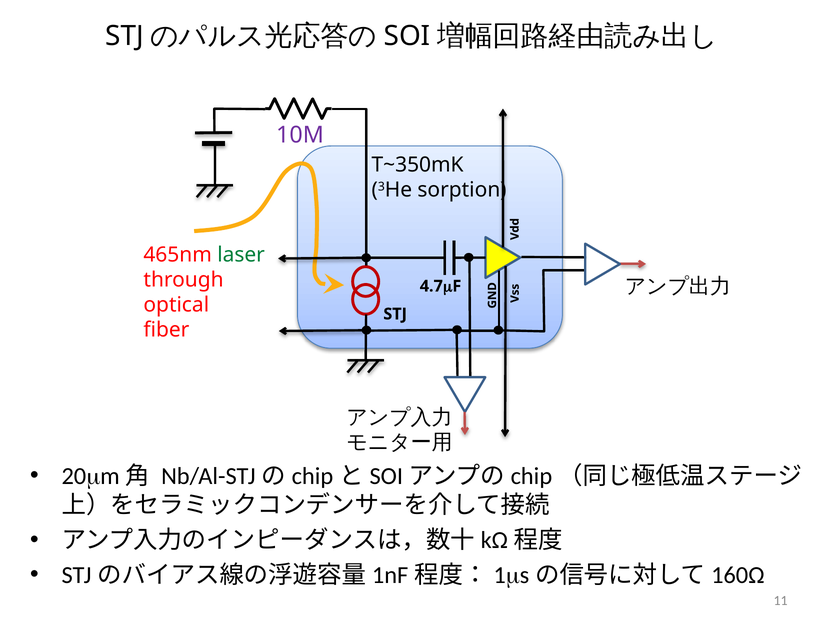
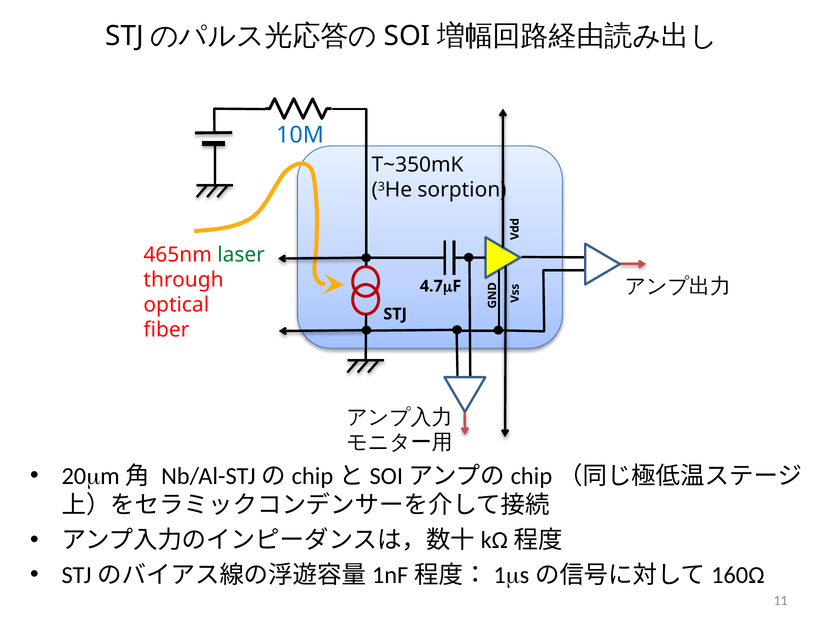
10M colour: purple -> blue (300, 135)
